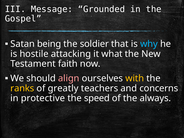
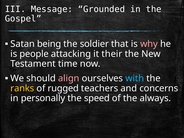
why colour: light blue -> pink (149, 44)
hostile: hostile -> people (34, 54)
what: what -> their (112, 54)
faith: faith -> time (68, 64)
with colour: yellow -> light blue (135, 78)
greatly: greatly -> rugged (63, 88)
protective: protective -> personally (43, 98)
